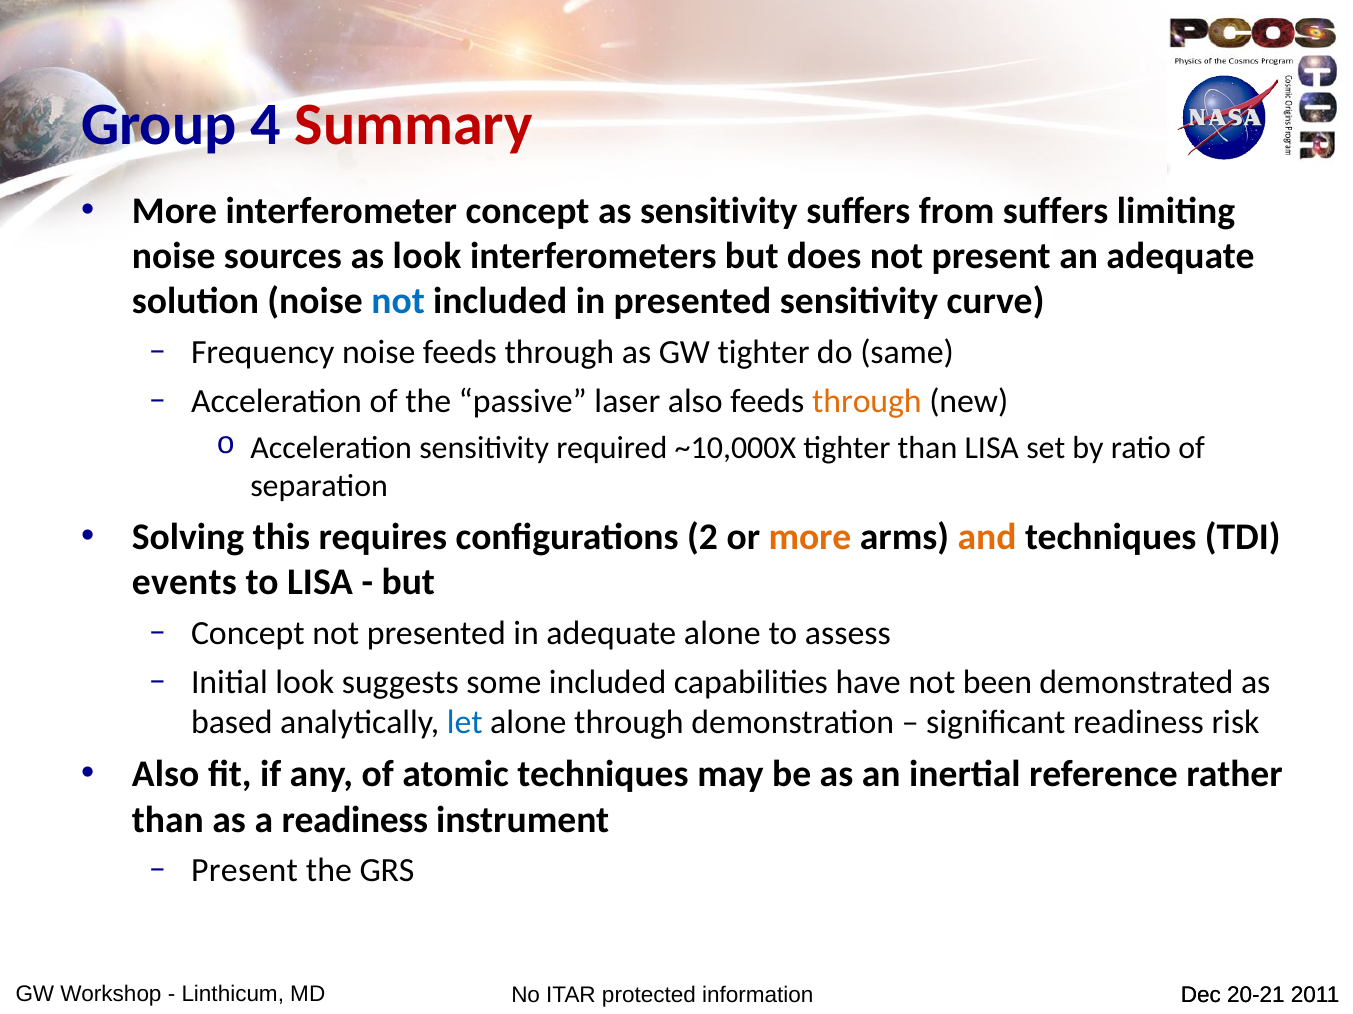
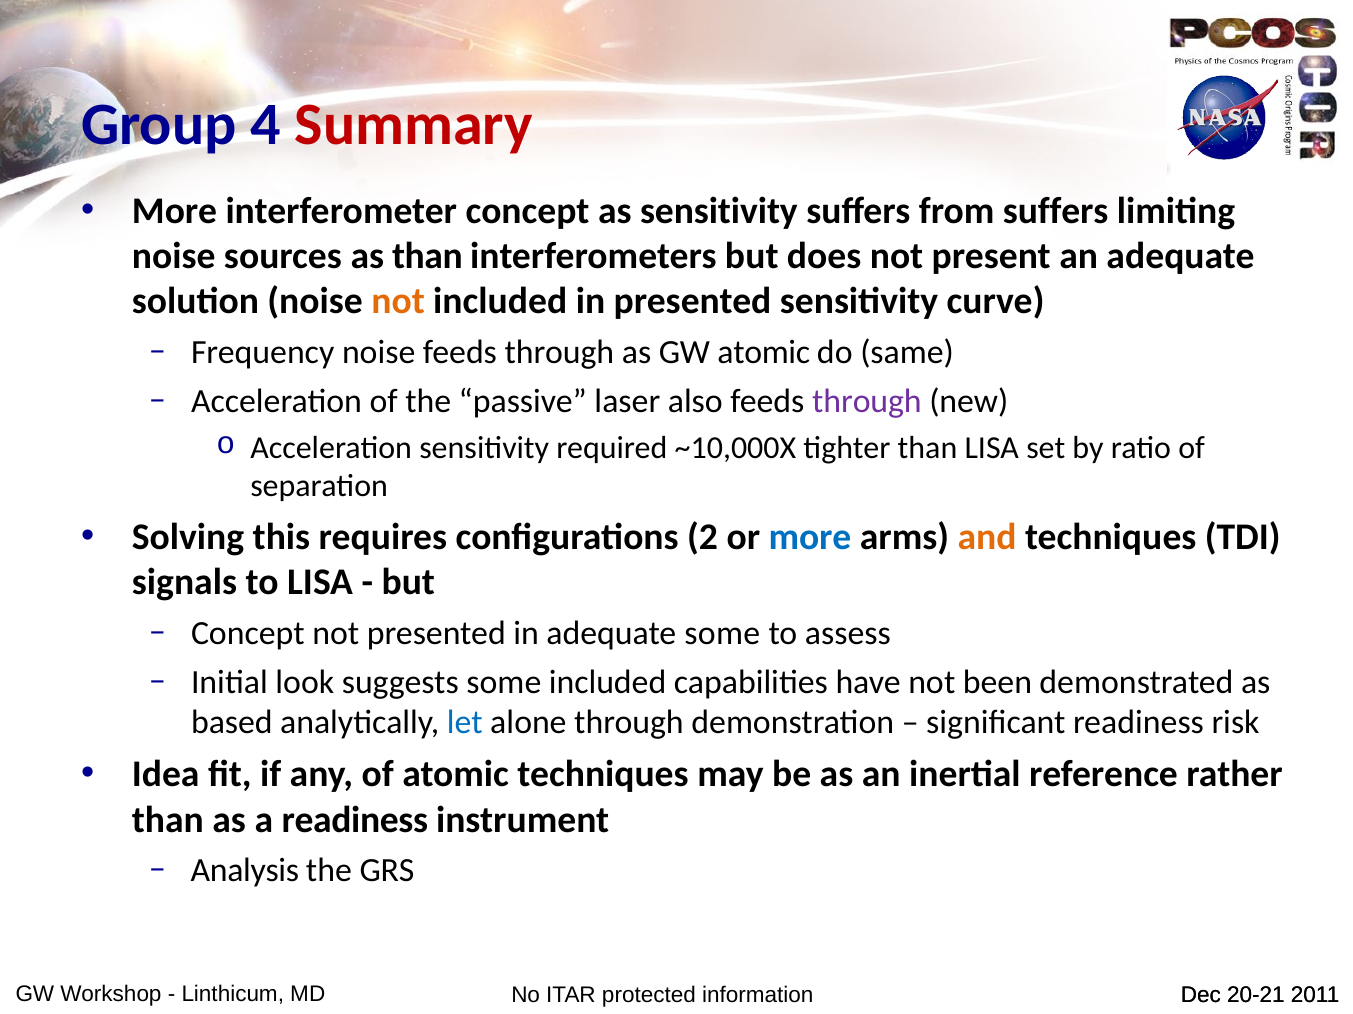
as look: look -> than (427, 256)
not colour: blue -> orange (398, 302)
GW tighter: tighter -> atomic (764, 352)
through colour: orange -> purple (867, 401)
more colour: orange -> blue (810, 538)
events: events -> signals (184, 583)
adequate alone: alone -> some (722, 634)
Also: Also -> Idea (166, 775)
Present: Present -> Analysis (245, 871)
